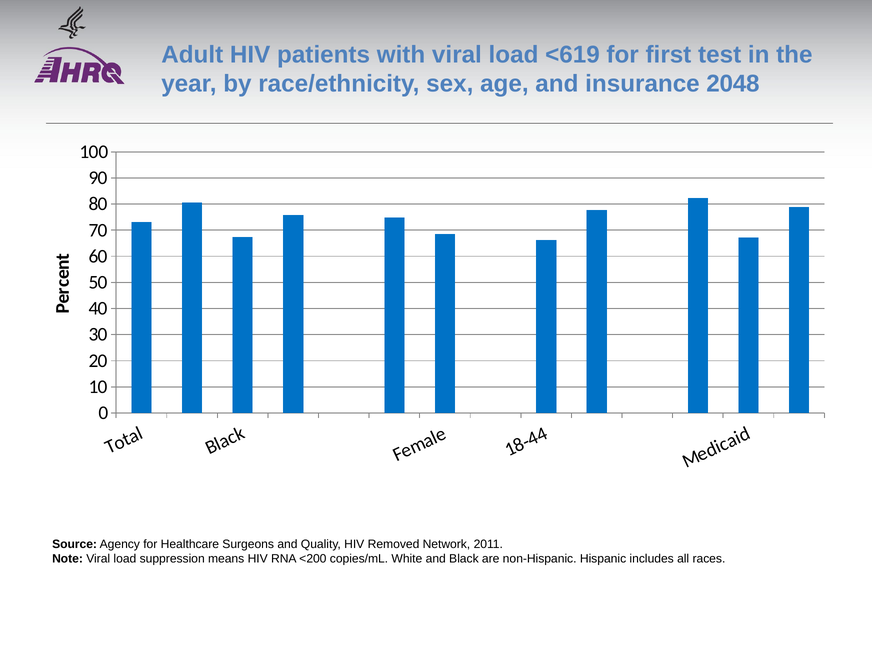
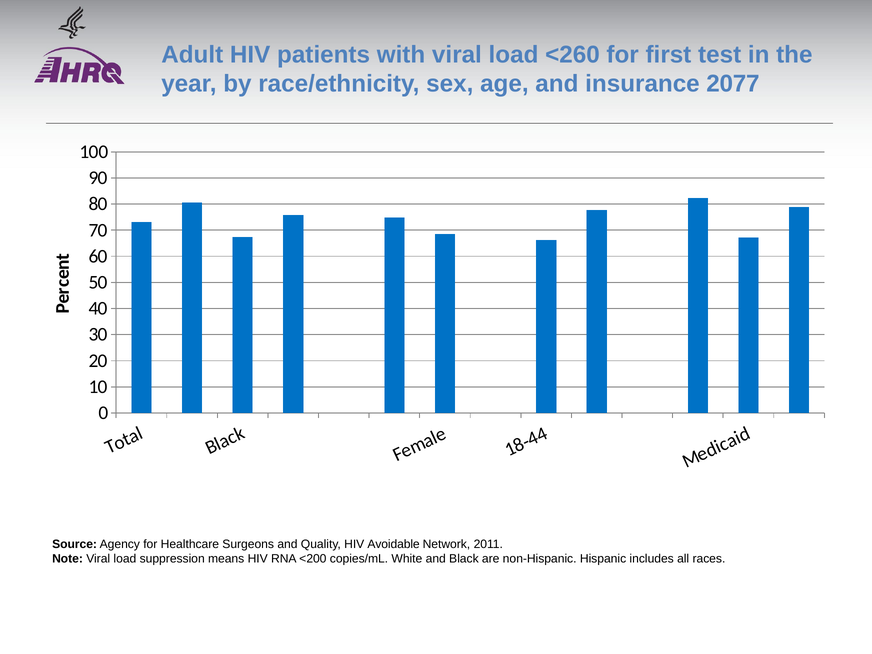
<619: <619 -> <260 (572, 55)
2048: 2048 -> 2077 (733, 84)
Removed: Removed -> Avoidable (394, 544)
